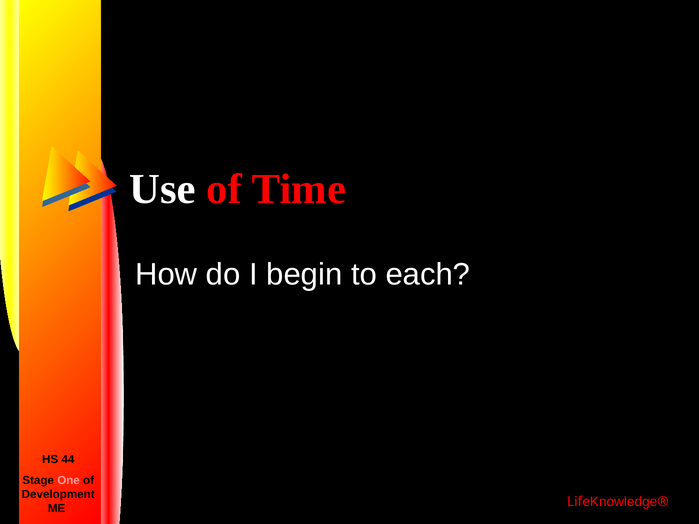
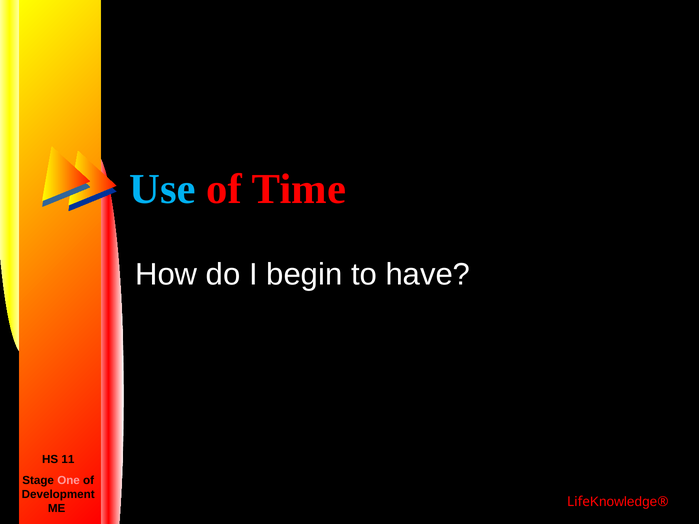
Use colour: white -> light blue (163, 189)
each: each -> have (428, 275)
44: 44 -> 11 (68, 460)
